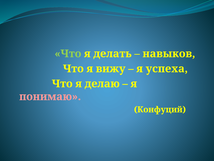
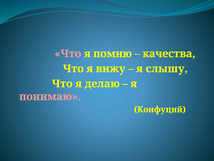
Что colour: light green -> pink (68, 54)
делать: делать -> помню (113, 54)
навыков: навыков -> качества (169, 54)
успеха: успеха -> слышу (167, 69)
